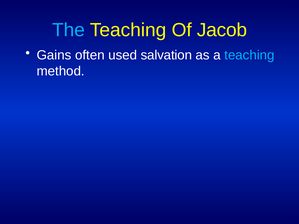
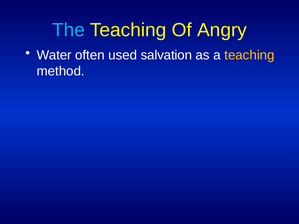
Jacob: Jacob -> Angry (222, 30)
Gains: Gains -> Water (54, 55)
teaching colour: light blue -> yellow (249, 55)
